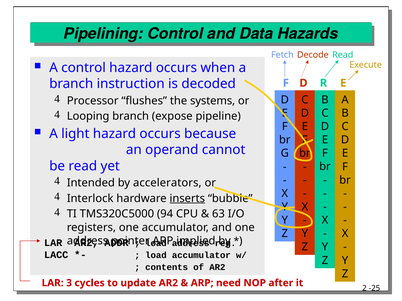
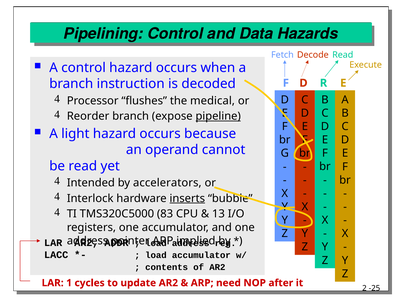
systems: systems -> medical (213, 101)
Looping: Looping -> Reorder (88, 116)
pipeline underline: none -> present (218, 116)
94: 94 -> 83 (165, 214)
63: 63 -> 13 (218, 214)
3: 3 -> 1 (69, 283)
